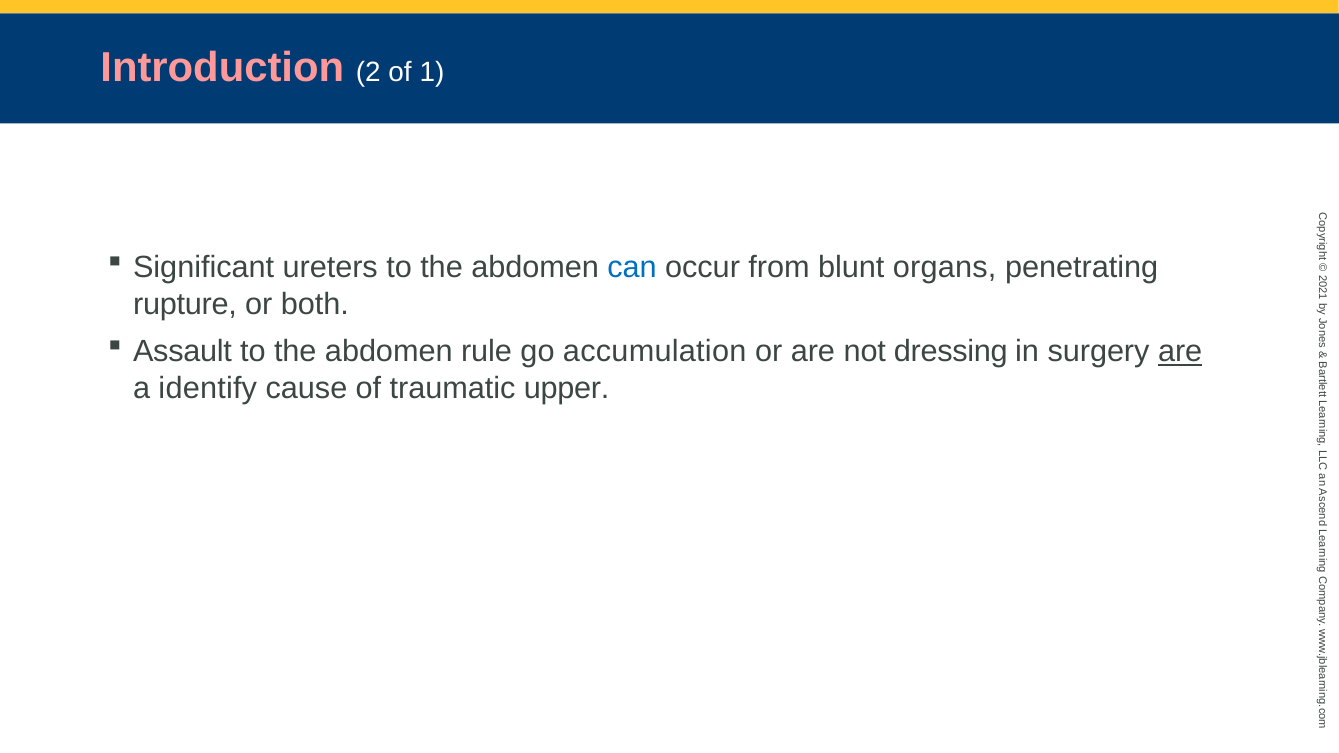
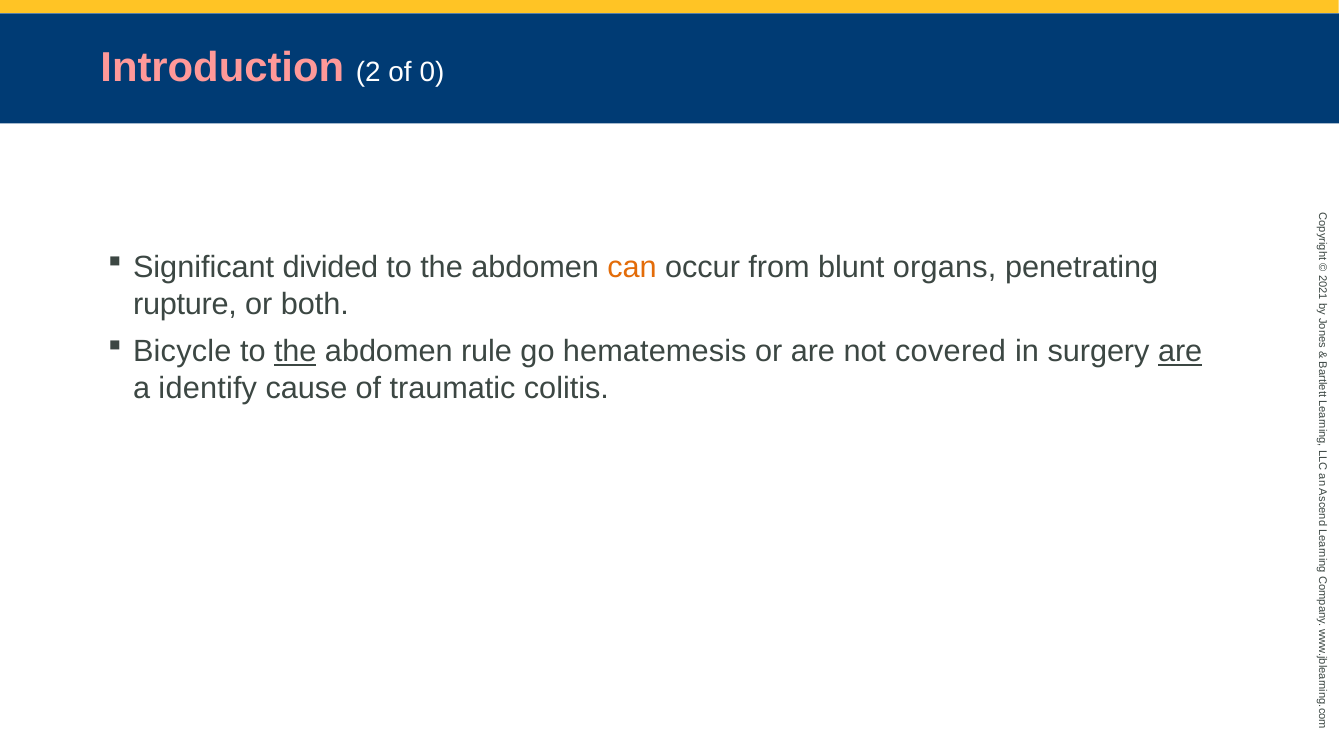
of 1: 1 -> 0 (432, 72)
ureters: ureters -> divided (330, 268)
can colour: blue -> orange (632, 268)
Assault: Assault -> Bicycle (182, 352)
the underline: none -> present (295, 352)
accumulation: accumulation -> hematemesis (655, 352)
dressing: dressing -> covered (950, 352)
upper: upper -> colitis (566, 389)
